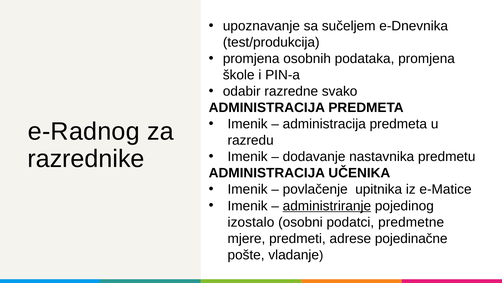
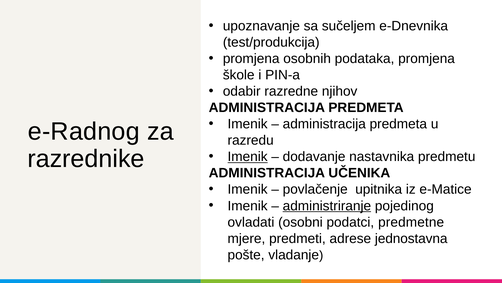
svako: svako -> njihov (340, 91)
Imenik underline: none -> present (248, 156)
izostalo: izostalo -> ovladati (251, 222)
pojedinačne: pojedinačne -> jednostavna (411, 238)
